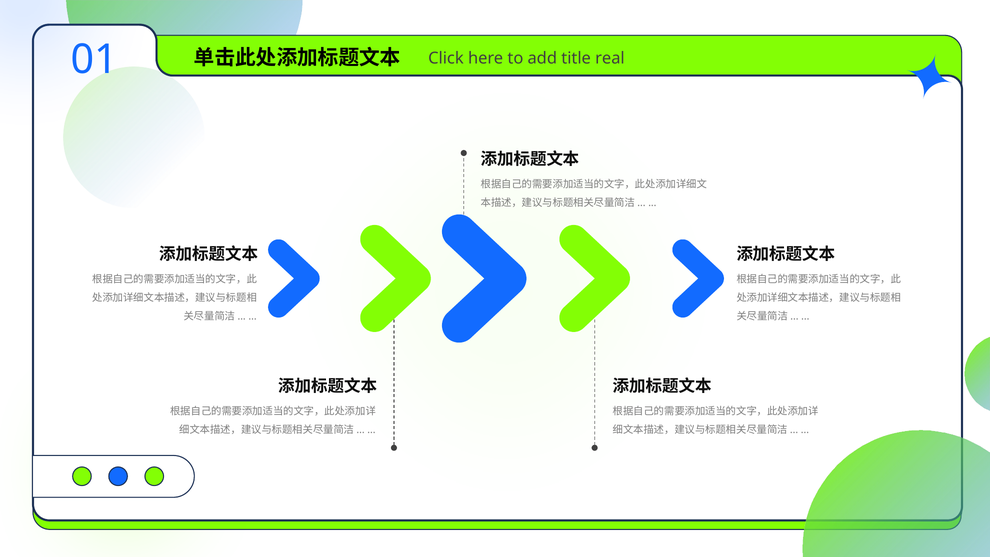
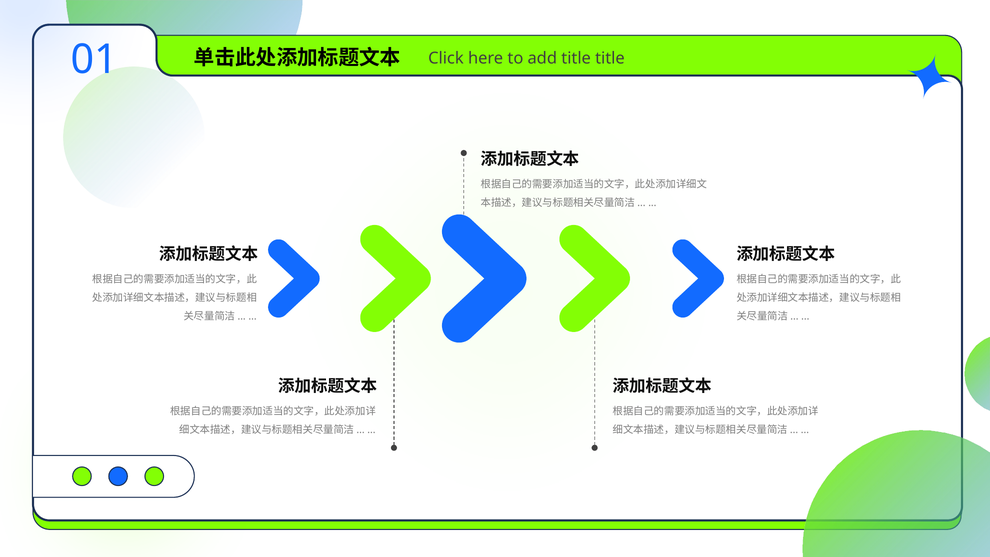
title real: real -> title (610, 58)
